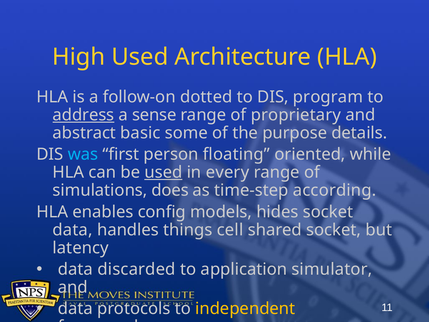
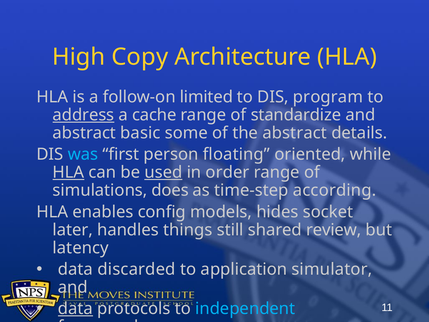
High Used: Used -> Copy (140, 57)
dotted: dotted -> limited (206, 97)
sense: sense -> cache (154, 115)
proprietary: proprietary -> standardize (296, 115)
the purpose: purpose -> abstract (295, 133)
HLA underline: none -> present (68, 172)
every: every -> order (228, 172)
data: data -> later (73, 230)
cell: cell -> still (230, 230)
shared socket: socket -> review (334, 230)
data underline: none -> present (75, 308)
independent colour: yellow -> light blue (245, 308)
